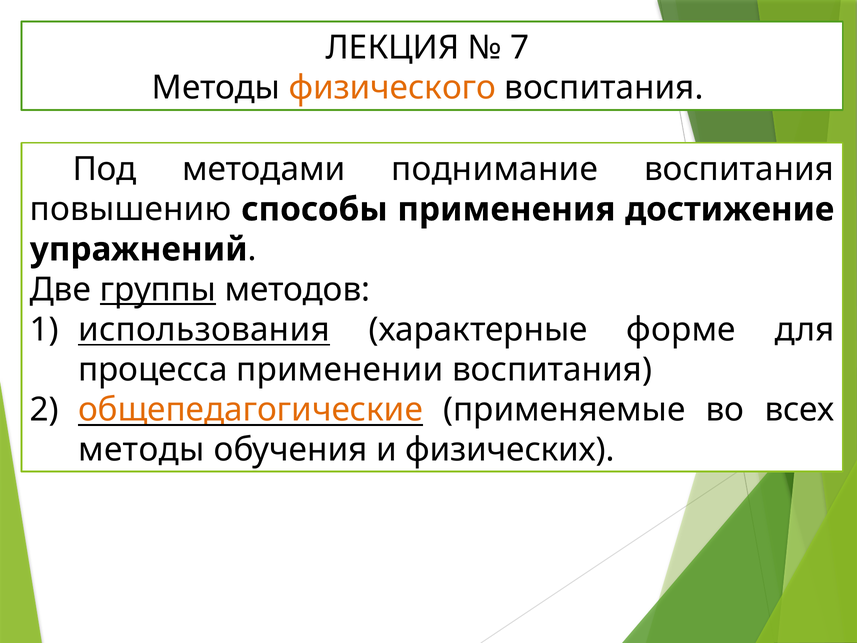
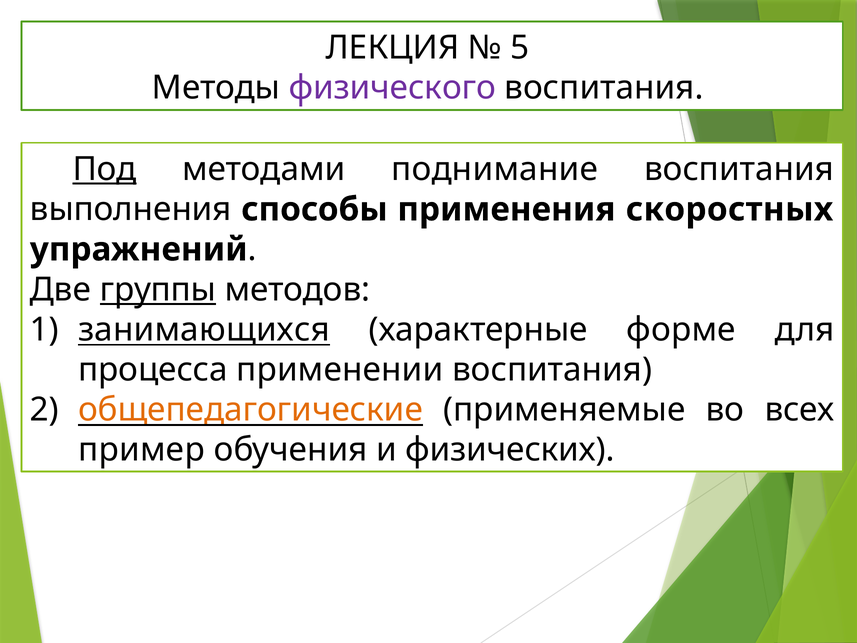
7: 7 -> 5 (520, 48)
физического colour: orange -> purple (392, 88)
Под underline: none -> present (105, 169)
повышению: повышению -> выполнения (131, 209)
достижение: достижение -> скоростных (729, 209)
использования: использования -> занимающихся (204, 329)
методы: методы -> пример (141, 449)
